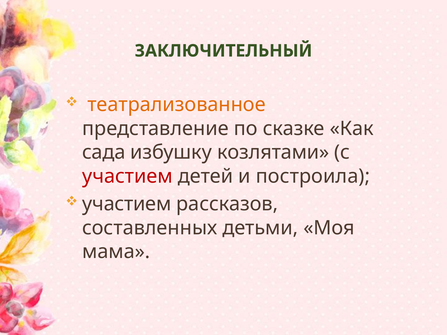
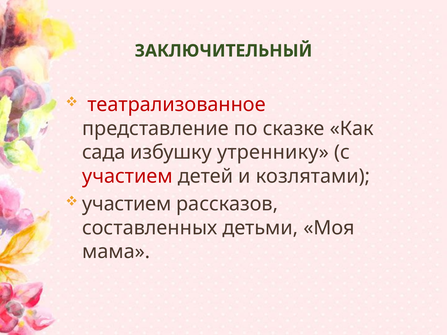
театрализованное colour: orange -> red (177, 105)
козлятами: козлятами -> утреннику (273, 152)
построила: построила -> козлятами (313, 176)
